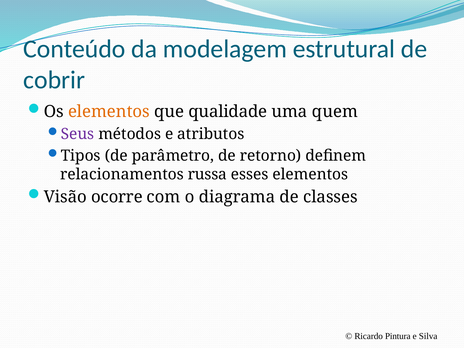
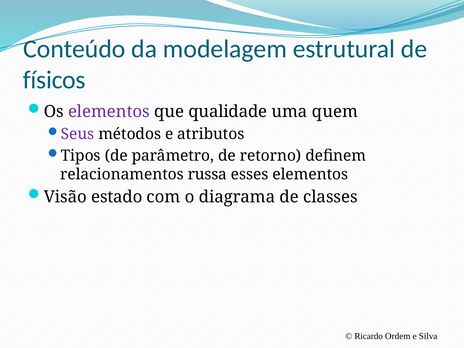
cobrir: cobrir -> físicos (54, 80)
elementos colour: orange -> purple (109, 112)
ocorre: ocorre -> estado (117, 197)
Pintura: Pintura -> Ordem (398, 336)
